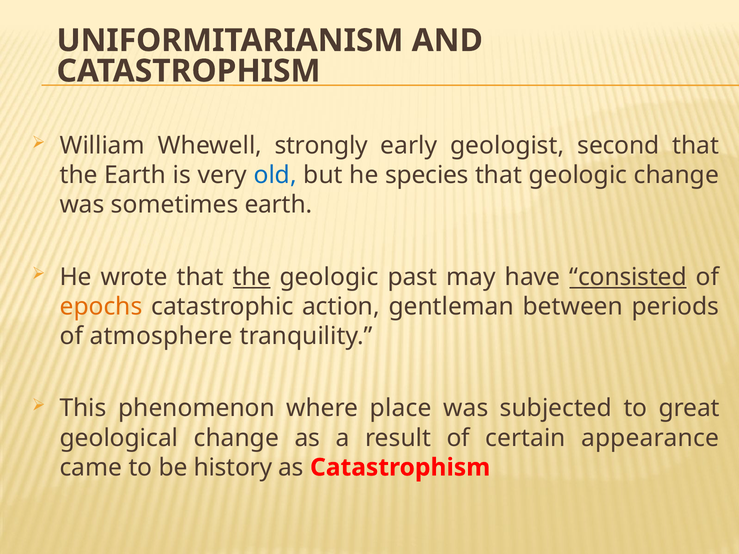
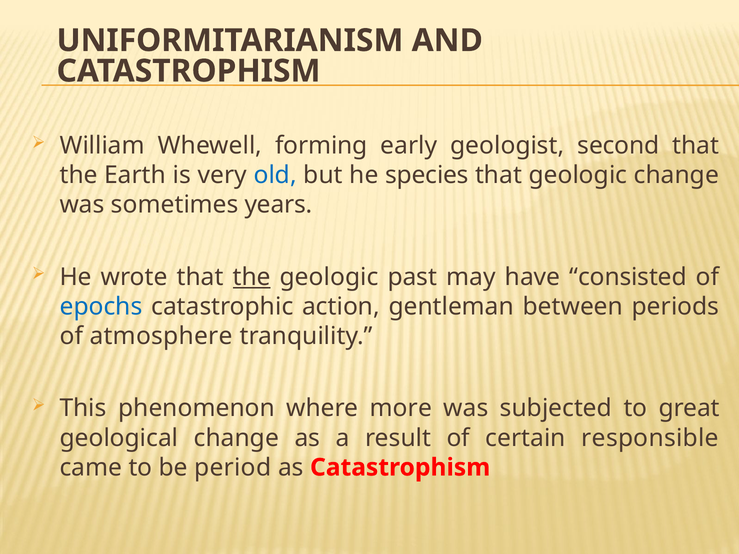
strongly: strongly -> forming (321, 146)
sometimes earth: earth -> years (278, 205)
consisted underline: present -> none (628, 277)
epochs colour: orange -> blue (101, 307)
place: place -> more (401, 409)
appearance: appearance -> responsible (650, 438)
history: history -> period (233, 468)
